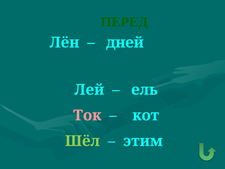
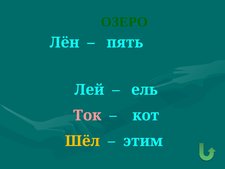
ПЕРЕД: ПЕРЕД -> ОЗЕРО (124, 22)
дней: дней -> пять (125, 42)
Шёл colour: light green -> yellow (82, 141)
